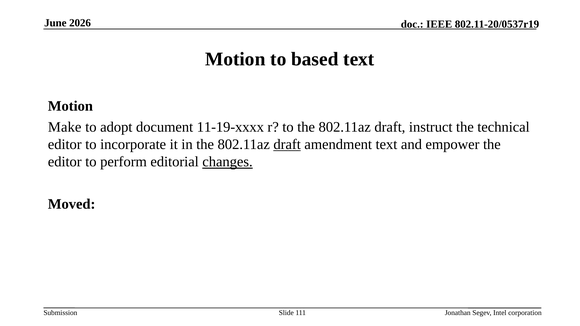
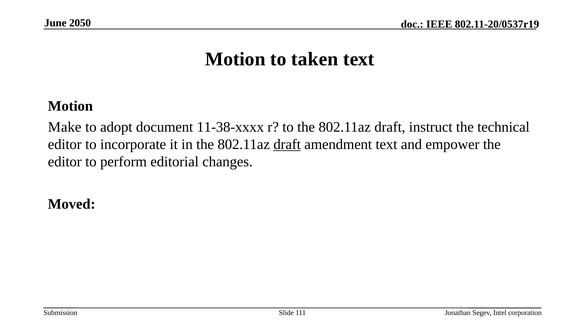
2026: 2026 -> 2050 (80, 23)
based: based -> taken (315, 59)
11-19-xxxx: 11-19-xxxx -> 11-38-xxxx (230, 127)
changes underline: present -> none (227, 162)
